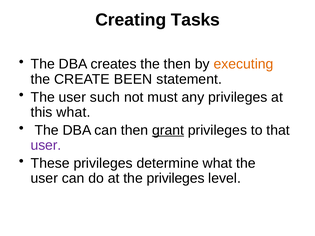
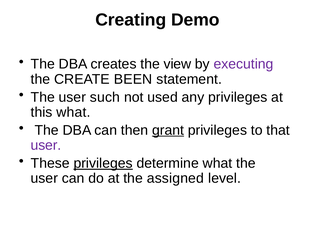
Tasks: Tasks -> Demo (195, 20)
the then: then -> view (177, 64)
executing colour: orange -> purple (244, 64)
must: must -> used (163, 97)
privileges underline: none -> present (103, 163)
the privileges: privileges -> assigned (175, 179)
